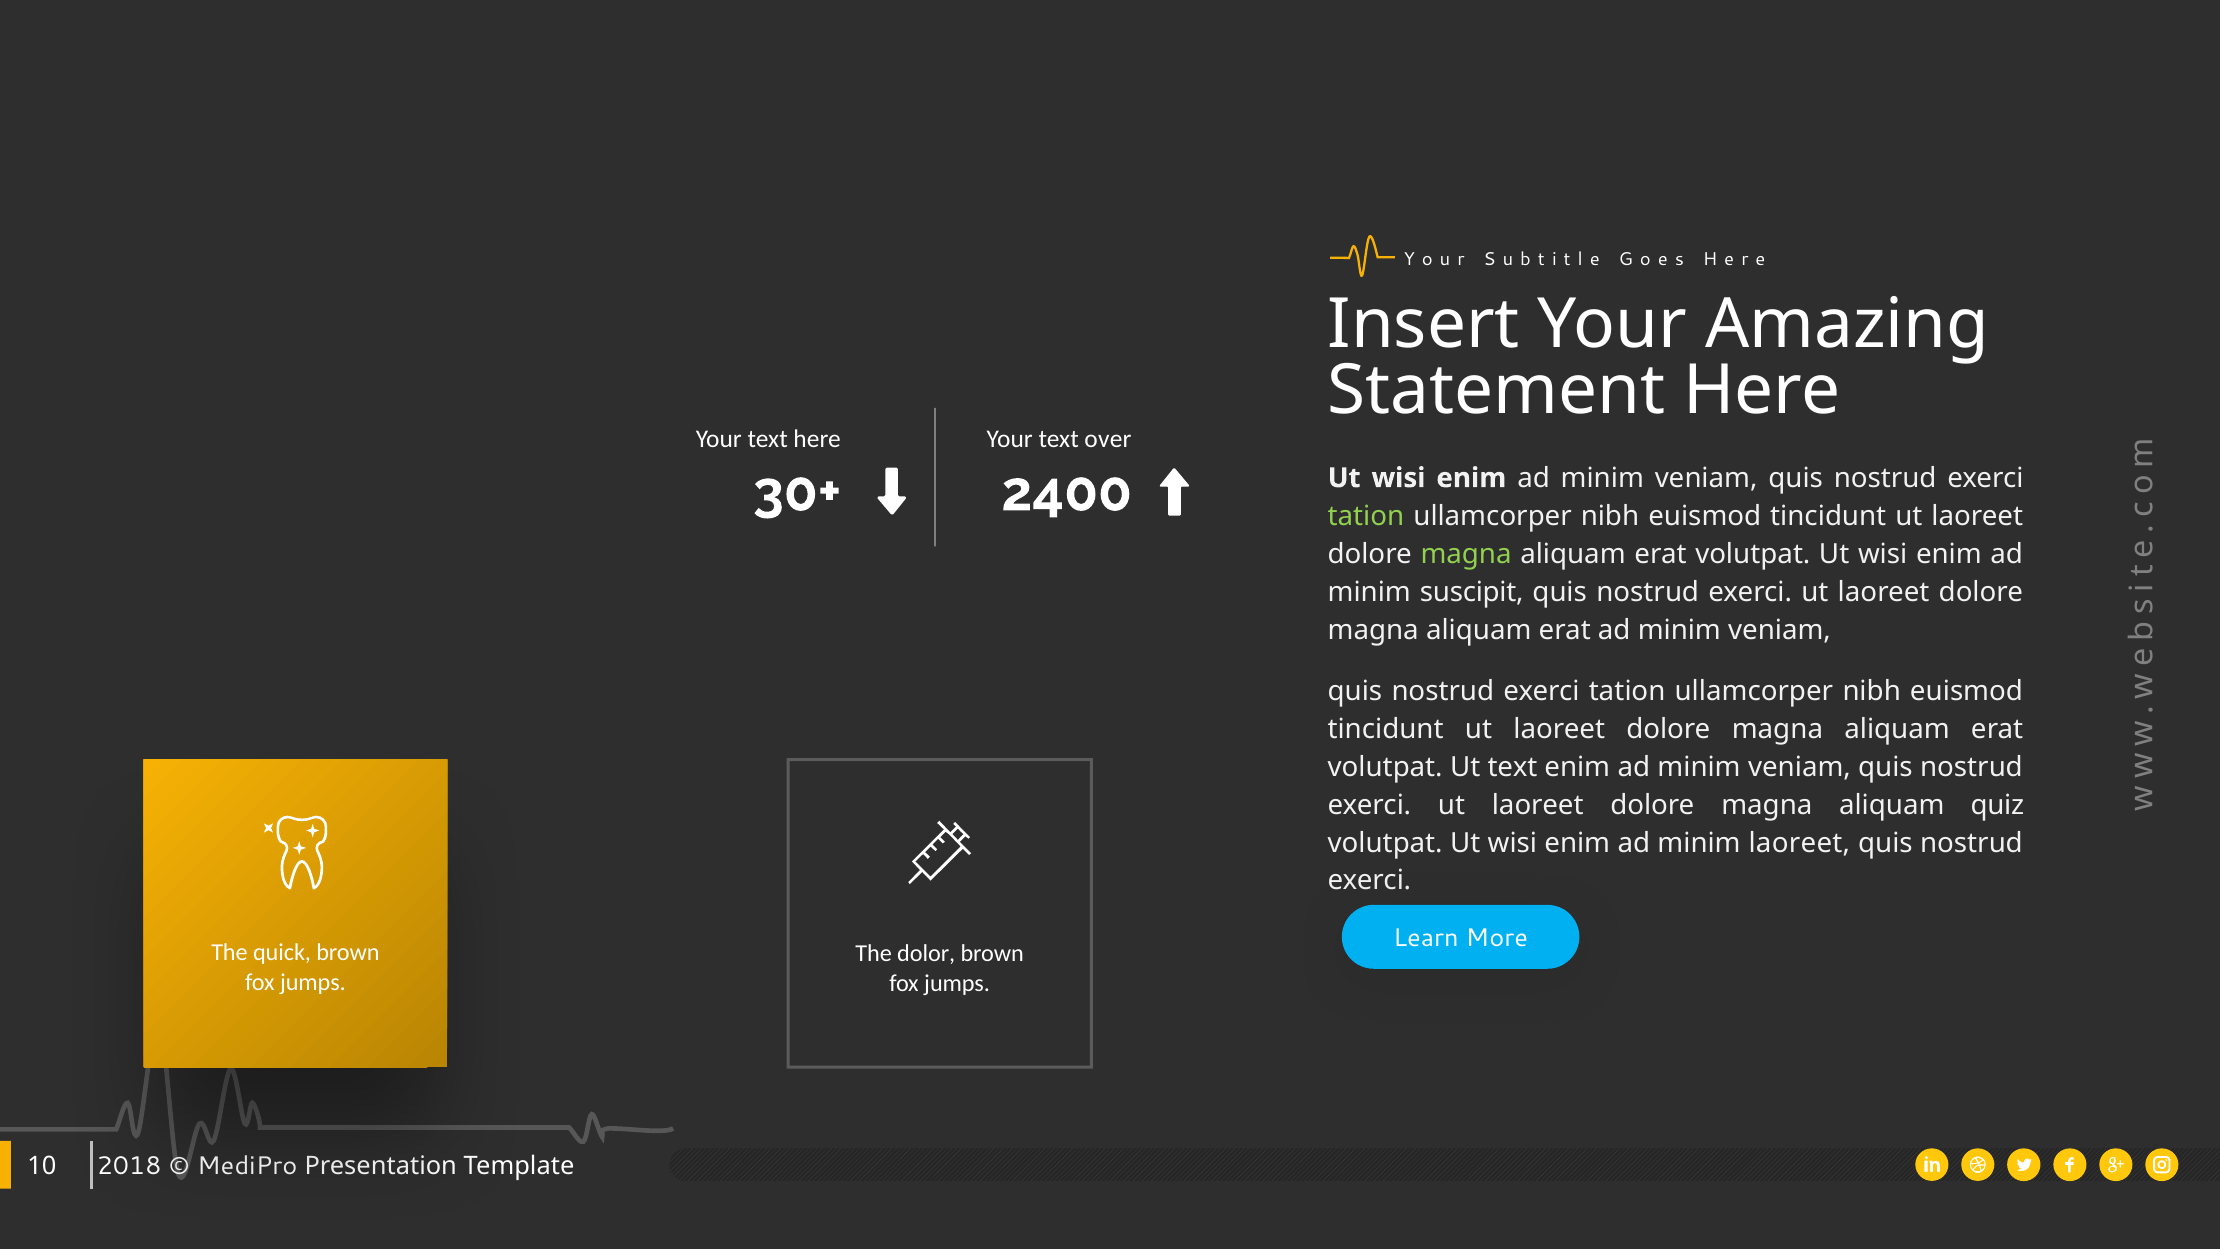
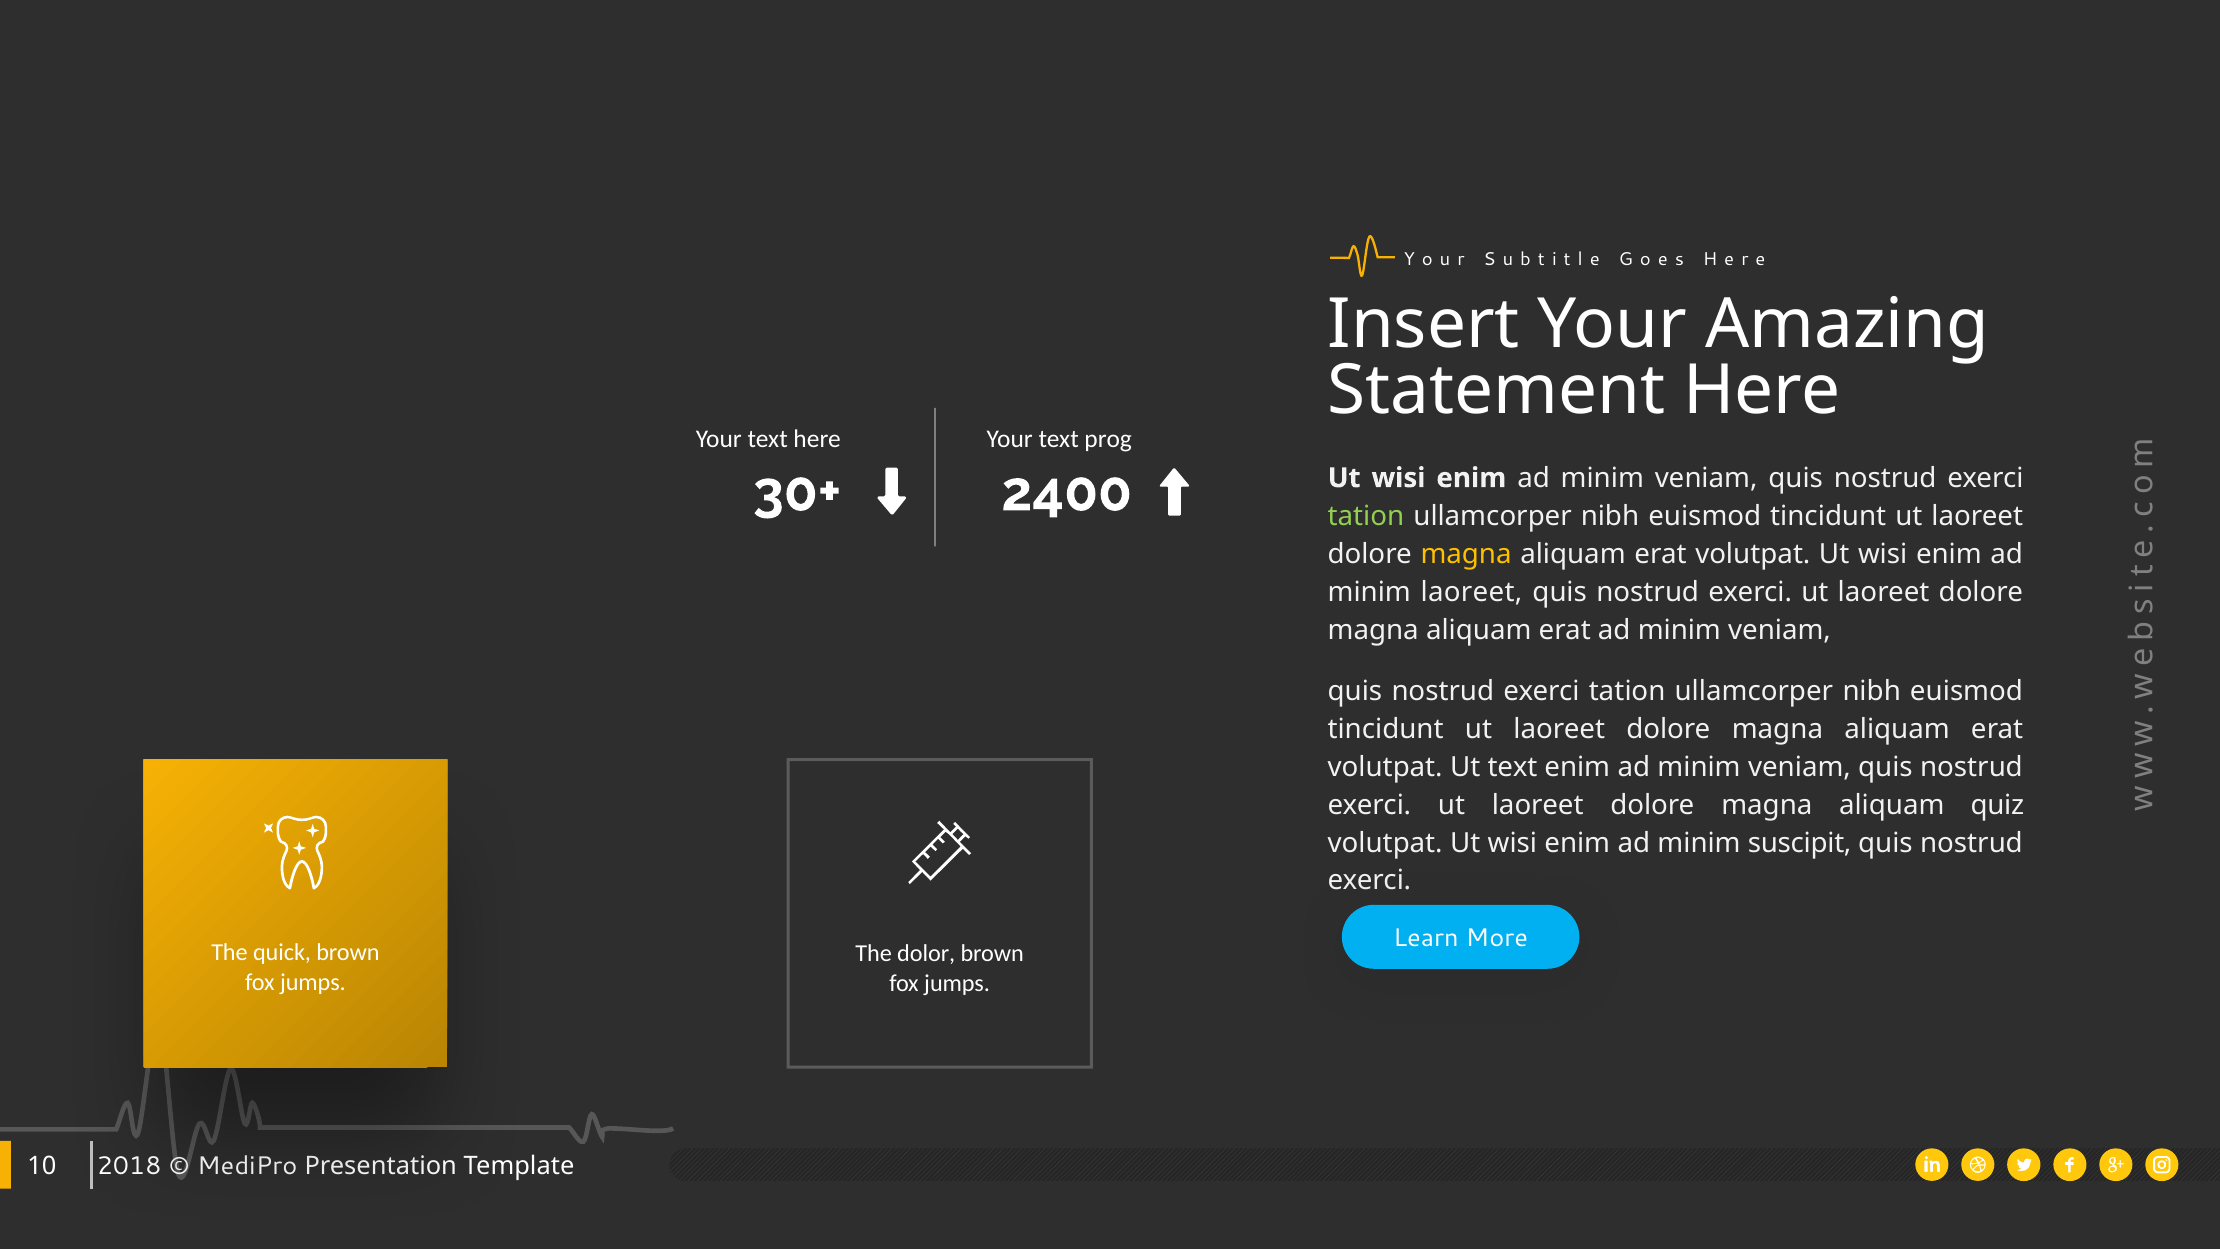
over: over -> prog (1108, 439)
magna colour: light green -> yellow (1466, 554)
minim suscipit: suscipit -> laoreet (1471, 592)
minim laoreet: laoreet -> suscipit (1800, 843)
